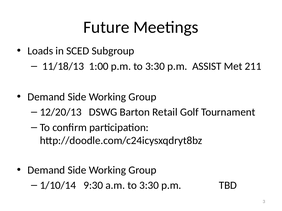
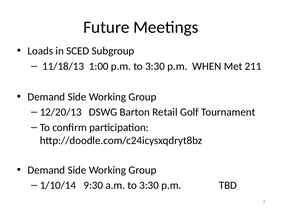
ASSIST: ASSIST -> WHEN (207, 66)
